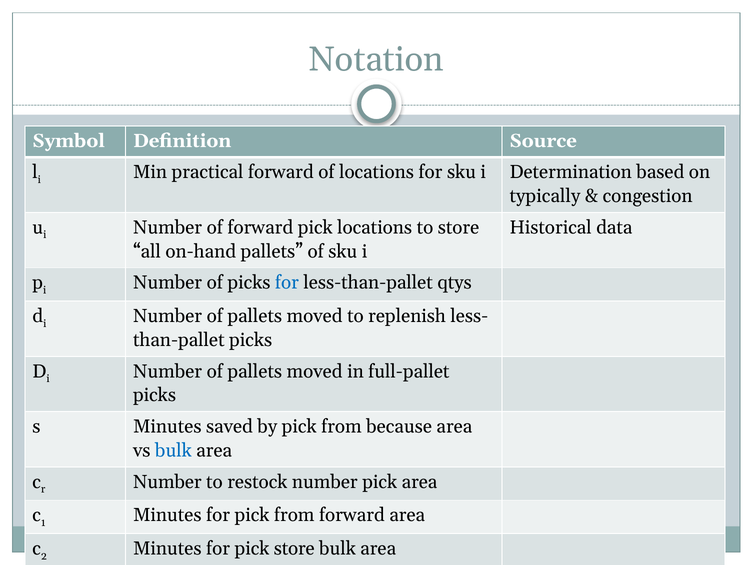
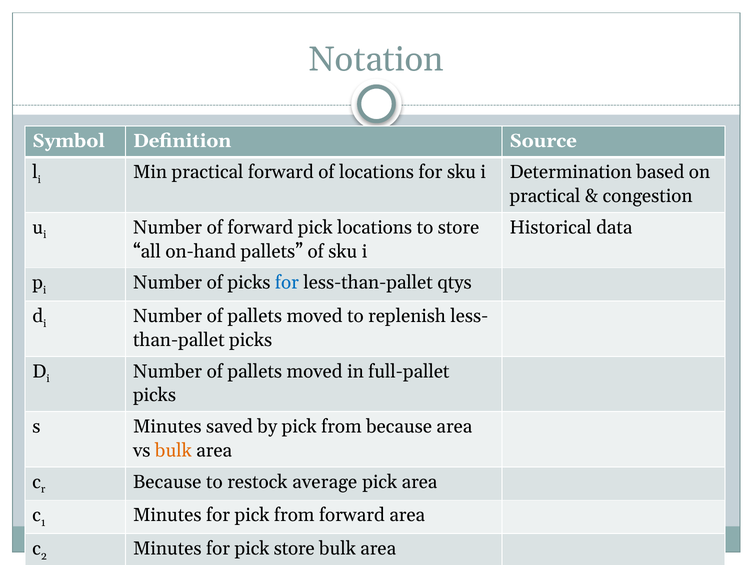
typically: typically -> practical (545, 196)
bulk colour: blue -> orange (173, 450)
Number: Number -> Because (167, 482)
restock number: number -> average (325, 482)
